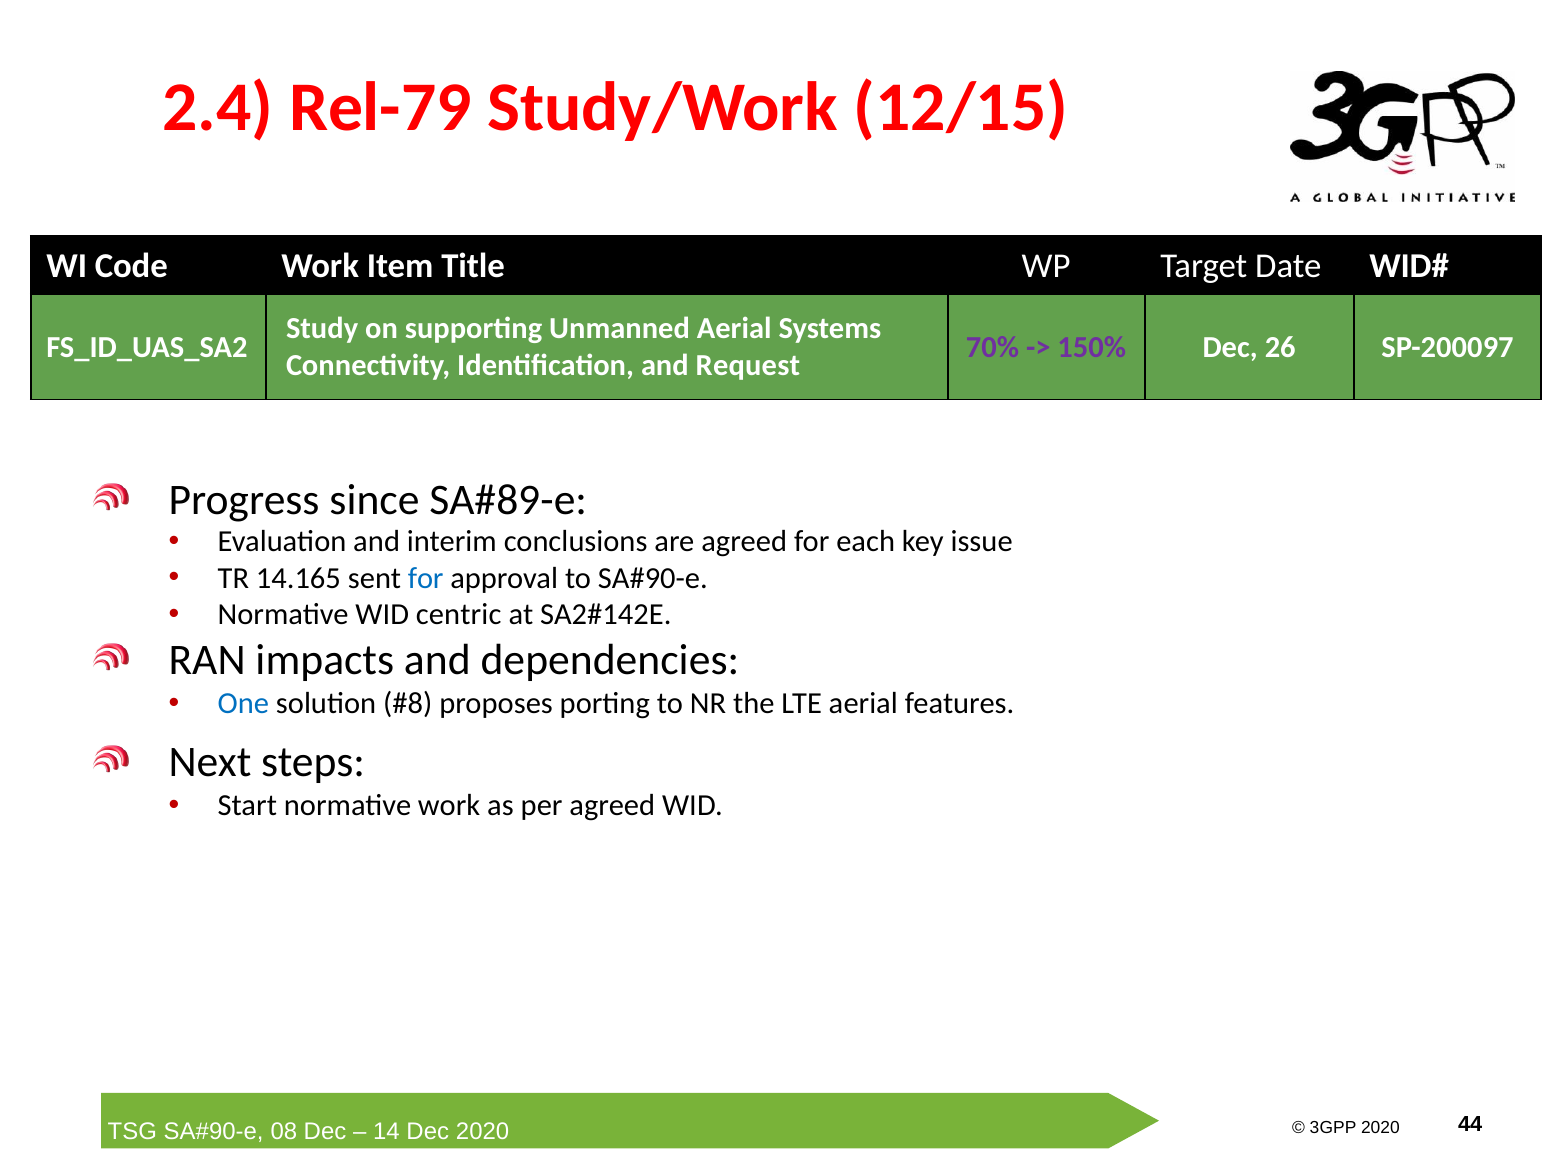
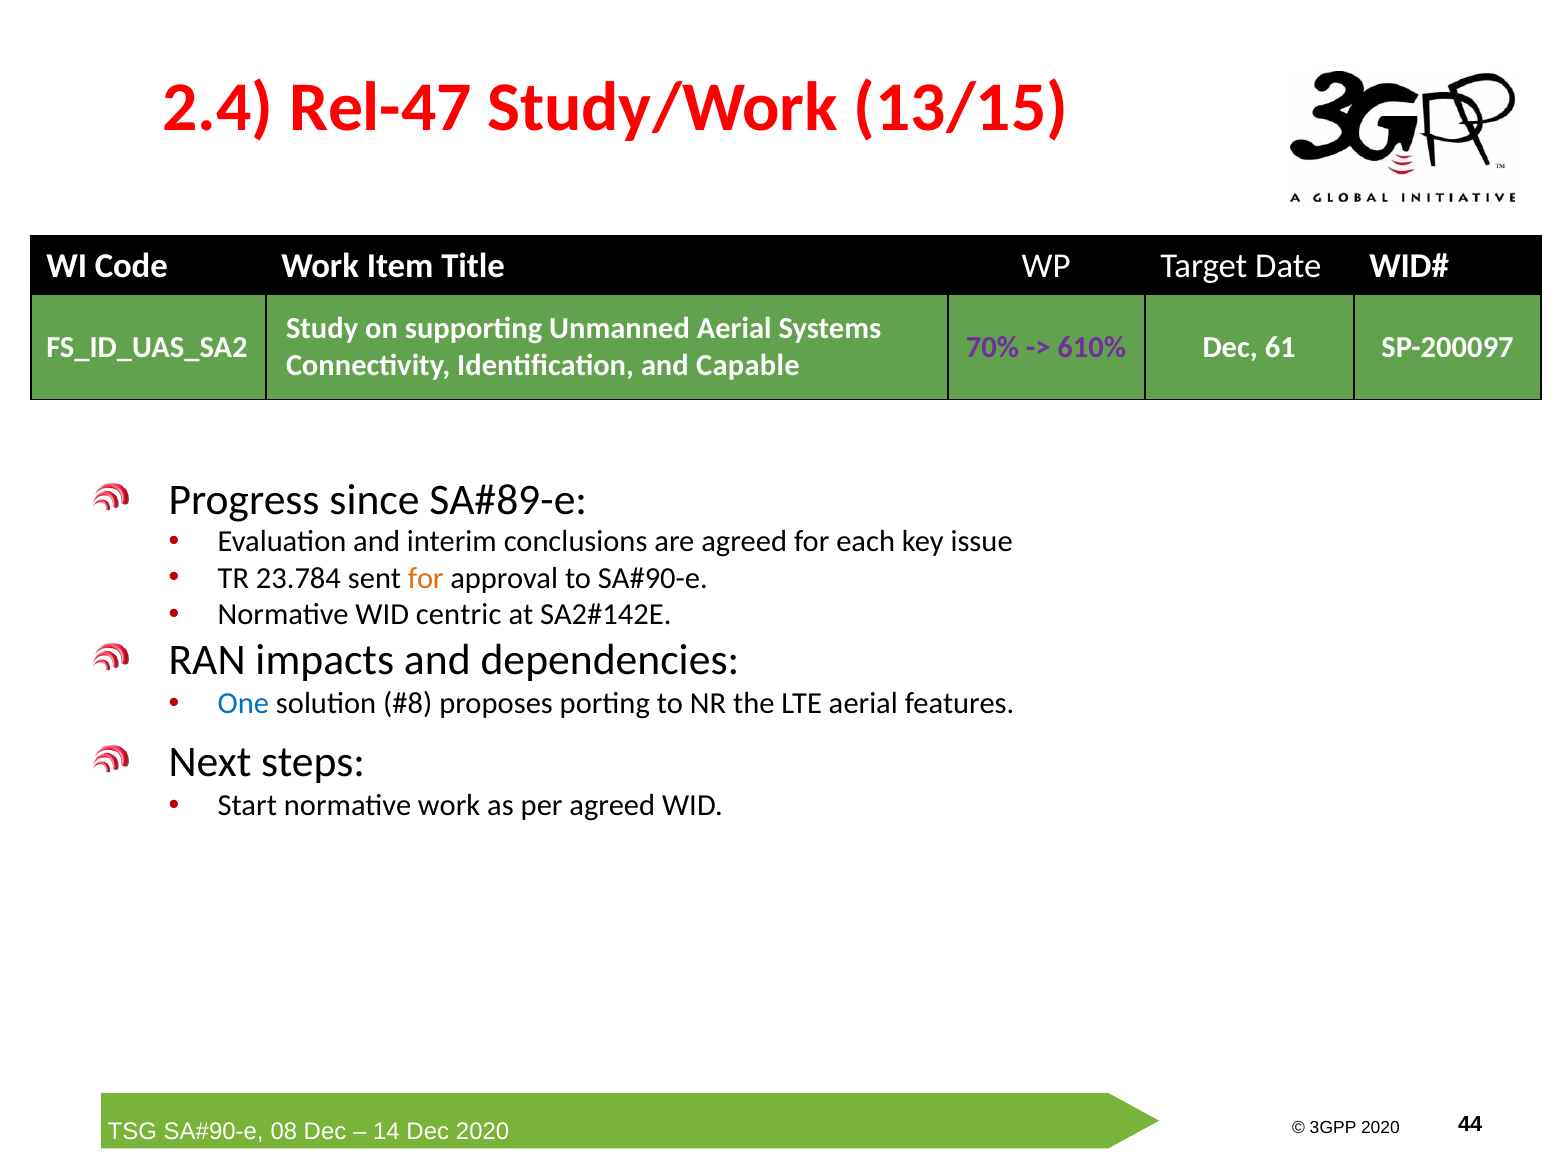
Rel-79: Rel-79 -> Rel-47 (380, 108)
12/15: 12/15 -> 13/15 (961, 108)
150%: 150% -> 610% (1092, 347)
26: 26 -> 61 (1280, 347)
Request: Request -> Capable (748, 366)
14.165: 14.165 -> 23.784 (298, 578)
for colour: blue -> orange (426, 578)
